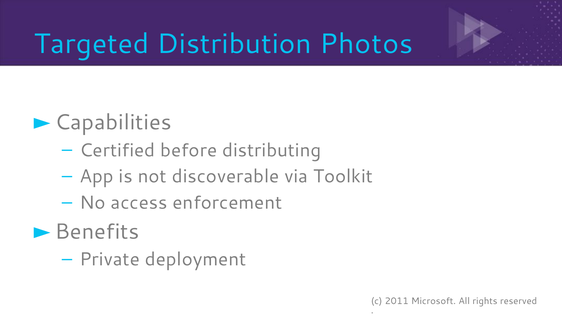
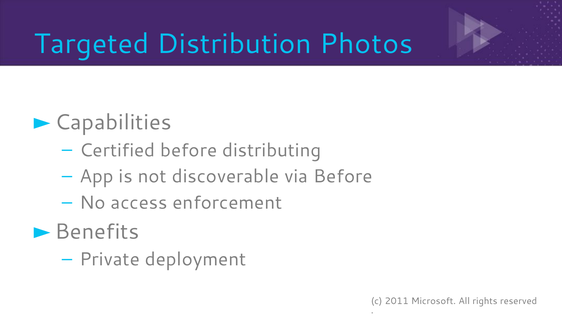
via Toolkit: Toolkit -> Before (343, 176)
